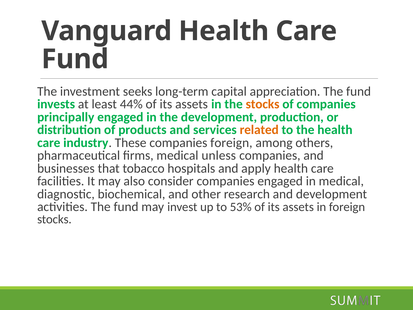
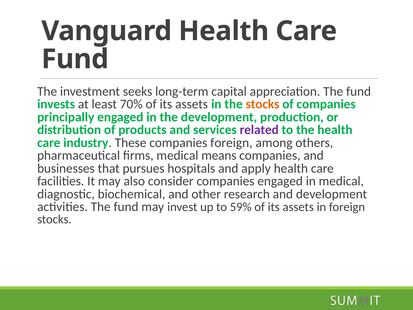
44%: 44% -> 70% (131, 104)
related colour: orange -> purple (259, 130)
unless: unless -> means (219, 155)
tobacco: tobacco -> pursues (144, 168)
53%: 53% -> 59% (241, 207)
